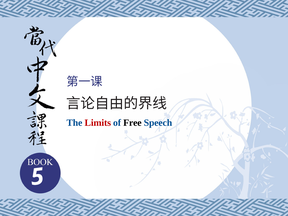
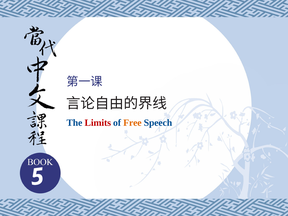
Free colour: black -> orange (132, 123)
